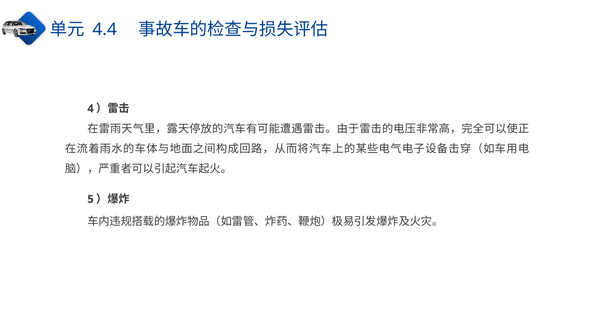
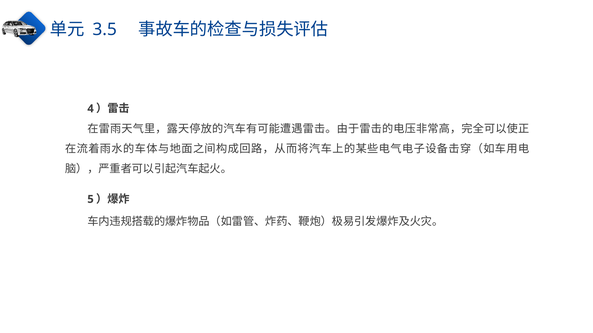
4.4: 4.4 -> 3.5 (105, 29)
